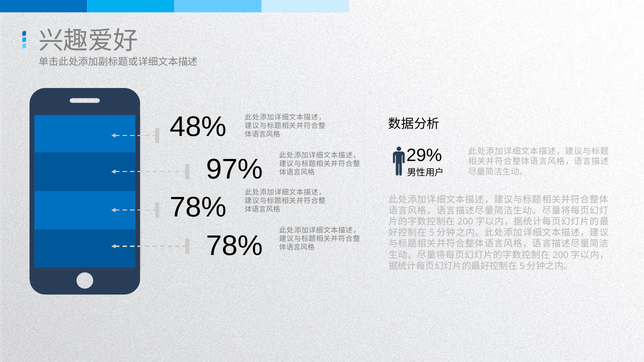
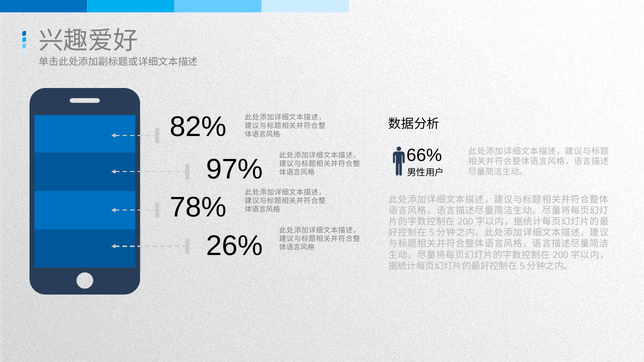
48%: 48% -> 82% (198, 127)
29%: 29% -> 66% (424, 155)
78%: 78% -> 26% (234, 246)
